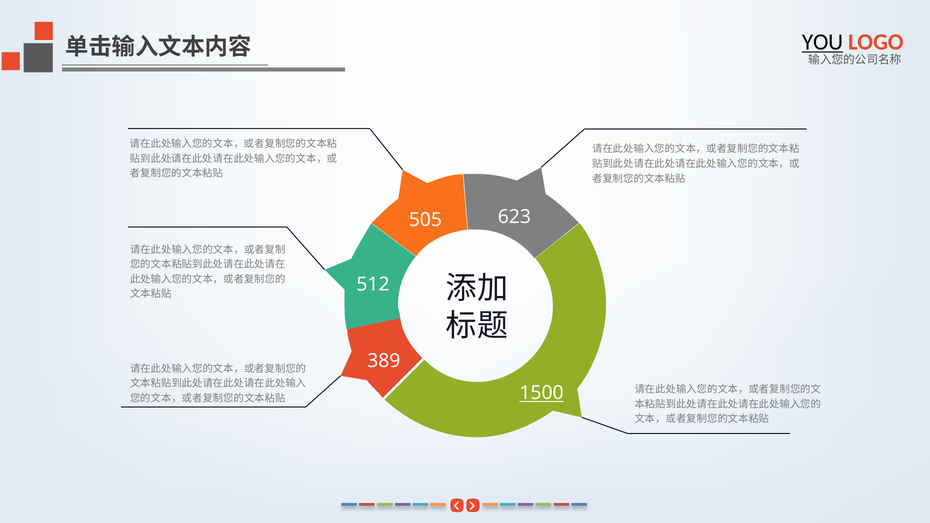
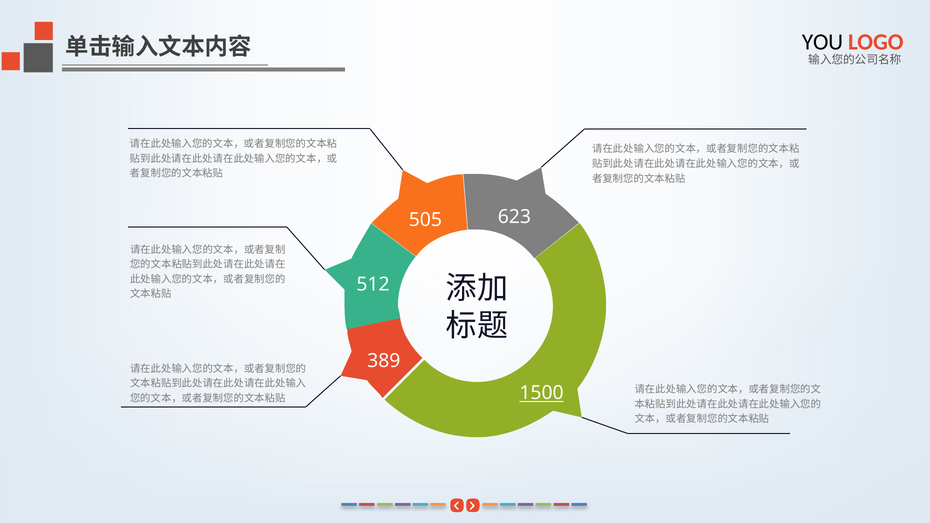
YOU underline: present -> none (823, 42)
